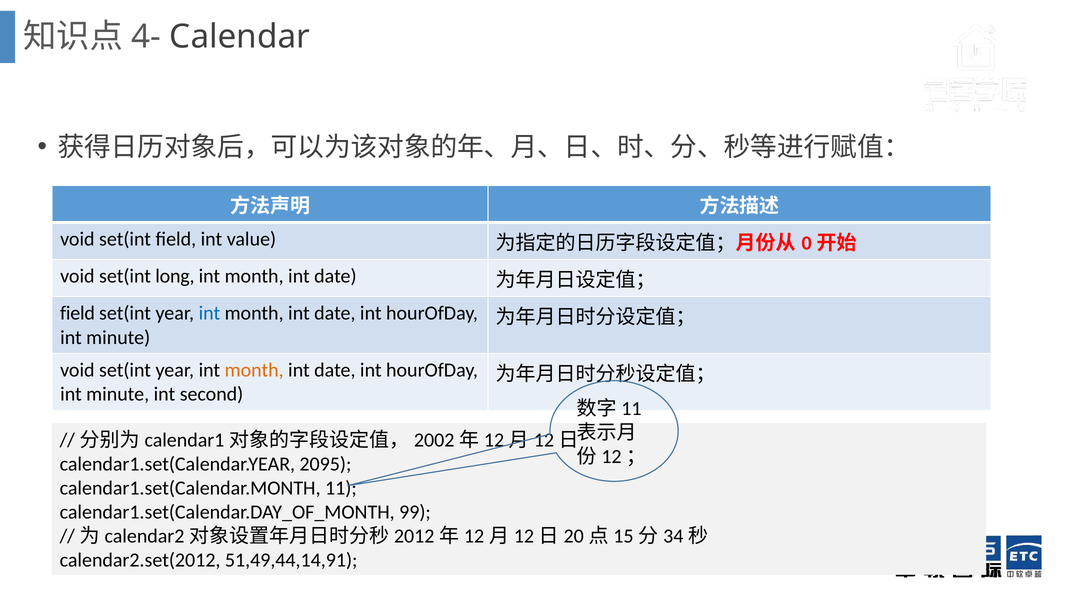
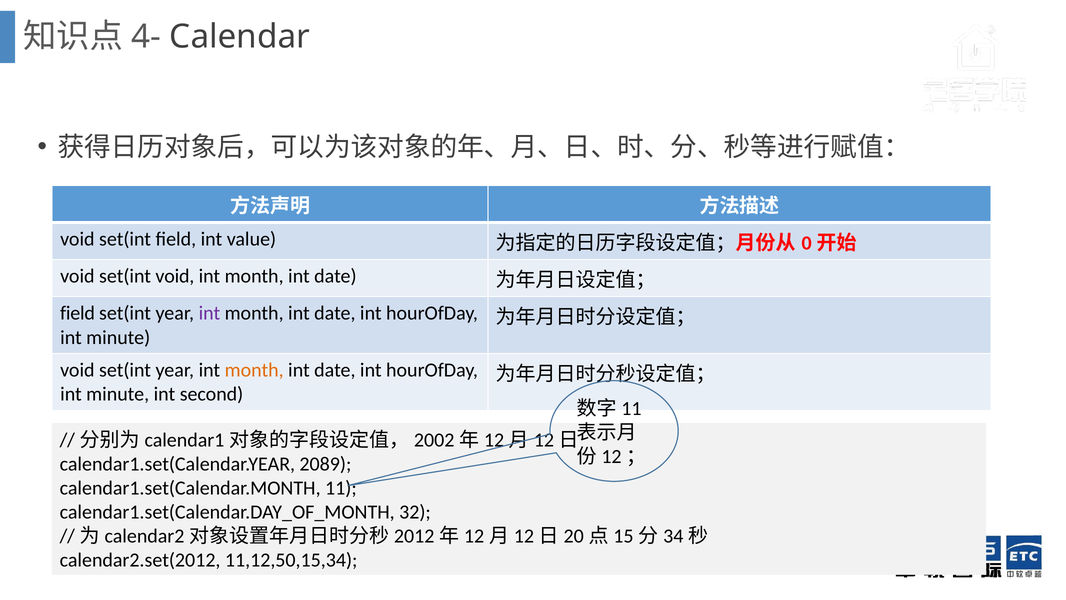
set(int long: long -> void (175, 276)
int colour: blue -> purple (209, 313)
2095: 2095 -> 2089 (325, 464)
99: 99 -> 32 (415, 512)
51,49,44,14,91: 51,49,44,14,91 -> 11,12,50,15,34 (291, 560)
